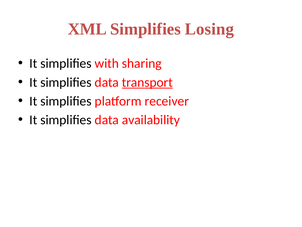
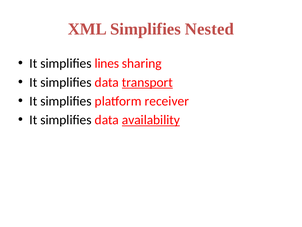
Losing: Losing -> Nested (209, 29)
with: with -> lines (107, 63)
availability underline: none -> present (151, 120)
